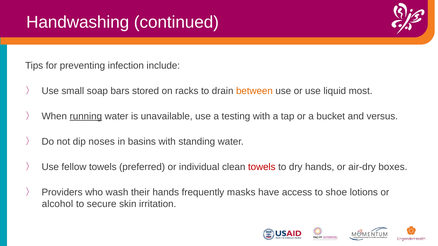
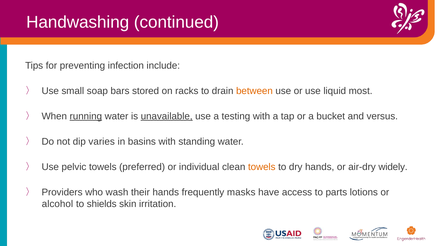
unavailable underline: none -> present (167, 116)
noses: noses -> varies (102, 142)
fellow: fellow -> pelvic (74, 167)
towels colour: red -> orange (262, 167)
boxes: boxes -> widely (393, 167)
shoe: shoe -> parts (336, 192)
secure: secure -> shields (102, 204)
